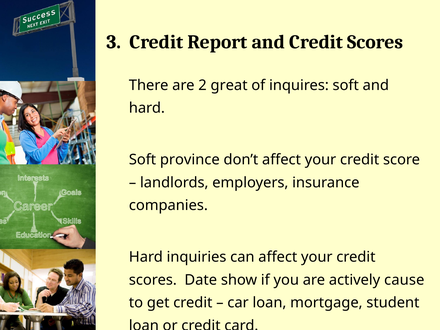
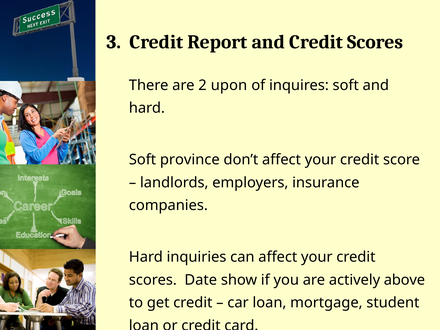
great: great -> upon (229, 85)
cause: cause -> above (404, 280)
